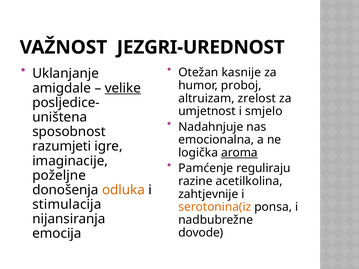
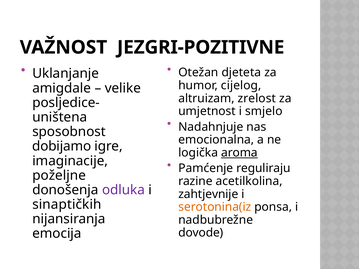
JEZGRI-UREDNOST: JEZGRI-UREDNOST -> JEZGRI-POZITIVNE (201, 47)
kasnije: kasnije -> djeteta (241, 73)
proboj: proboj -> cijelog (241, 86)
velike underline: present -> none (123, 88)
razumjeti: razumjeti -> dobijamo (62, 146)
odluka colour: orange -> purple (123, 190)
stimulacija: stimulacija -> sinaptičkih (67, 205)
